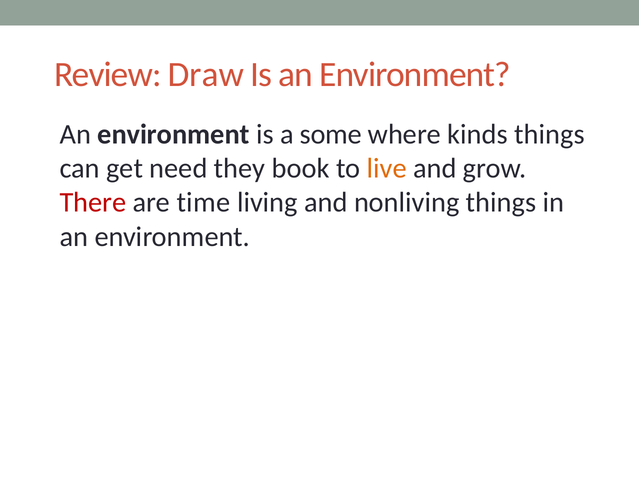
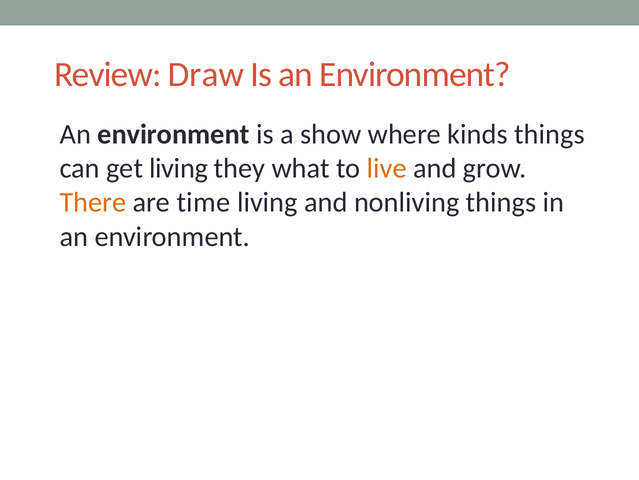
some: some -> show (331, 134)
get need: need -> living (179, 168)
book: book -> what (301, 168)
There colour: red -> orange (93, 202)
